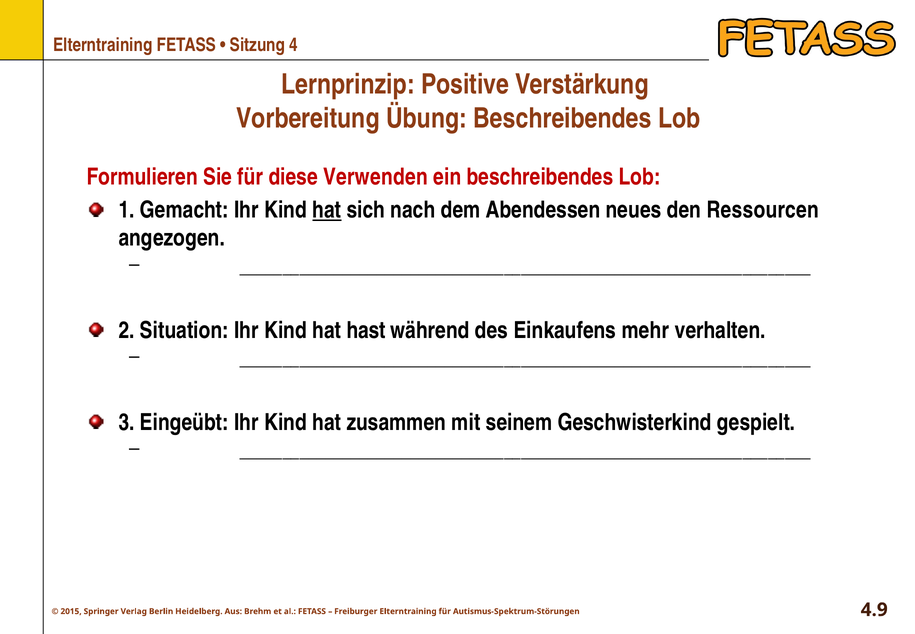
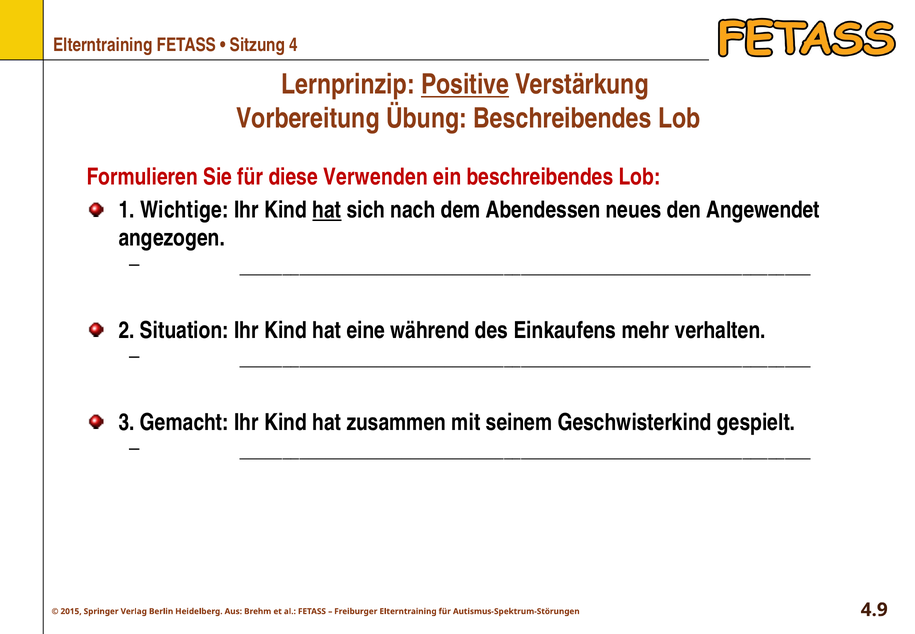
Positive underline: none -> present (465, 85)
Gemacht: Gemacht -> Wichtige (184, 210)
Ressourcen: Ressourcen -> Angewendet (763, 210)
hast: hast -> eine (366, 330)
Eingeübt: Eingeübt -> Gemacht (184, 422)
